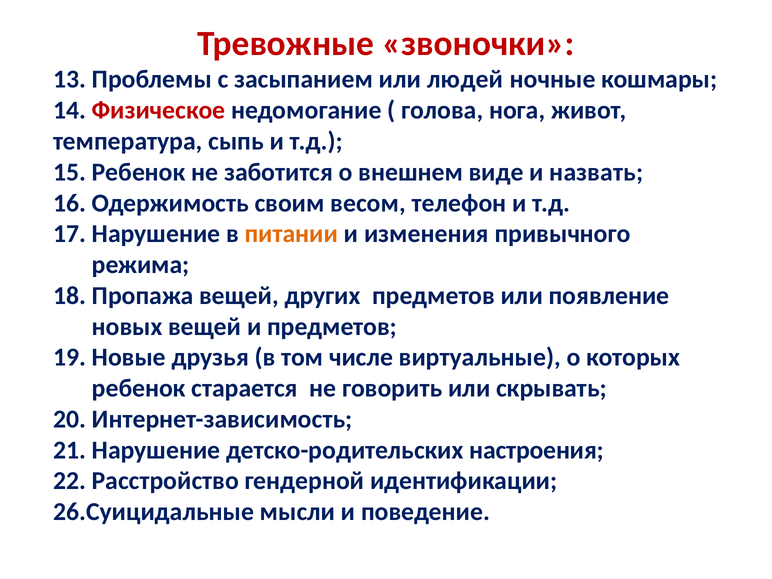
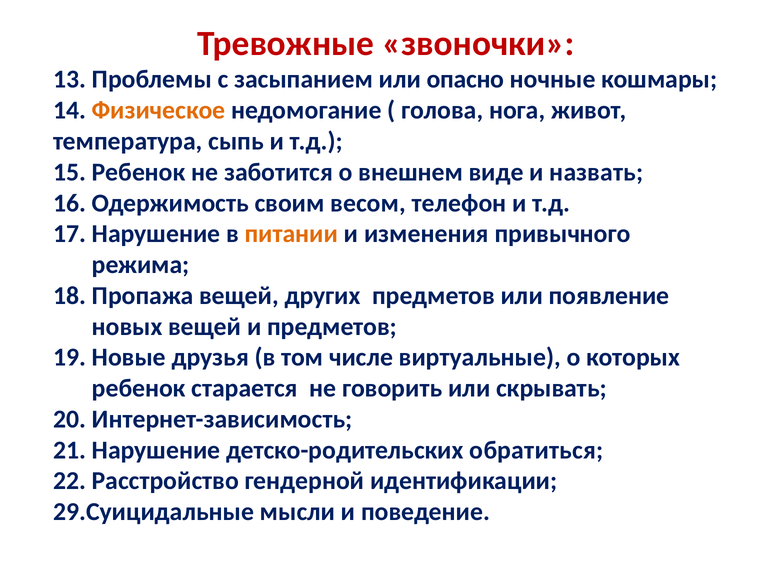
людей: людей -> опасно (465, 79)
Физическое colour: red -> orange (159, 110)
настроения: настроения -> обратиться (536, 450)
26.Суицидальные: 26.Суицидальные -> 29.Суицидальные (154, 512)
